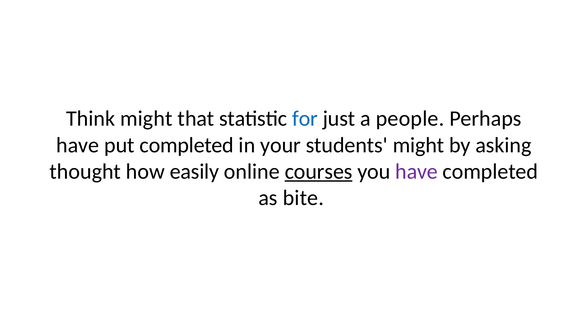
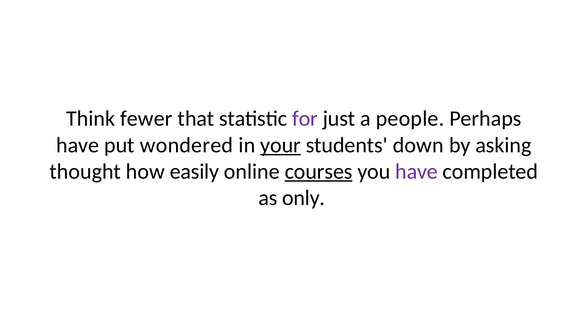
Think might: might -> fewer (146, 119)
for colour: blue -> purple (305, 119)
put completed: completed -> wondered (187, 145)
your underline: none -> present (281, 145)
students might: might -> down (418, 145)
bite: bite -> only (304, 198)
